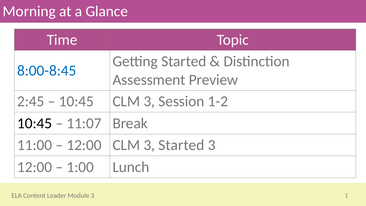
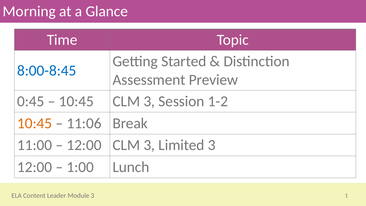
2:45: 2:45 -> 0:45 (31, 101)
10:45 colour: black -> orange (35, 123)
11:07: 11:07 -> 11:06 (84, 123)
3 Started: Started -> Limited (181, 145)
